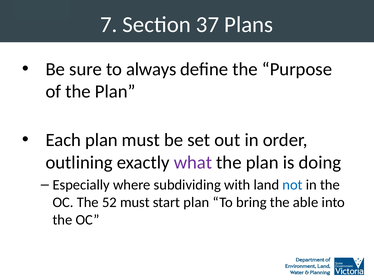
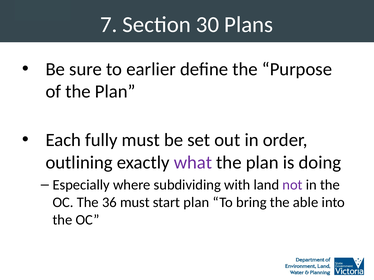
37: 37 -> 30 (208, 25)
always: always -> earlier (151, 69)
Each plan: plan -> fully (101, 140)
not colour: blue -> purple (292, 185)
52: 52 -> 36 (109, 203)
